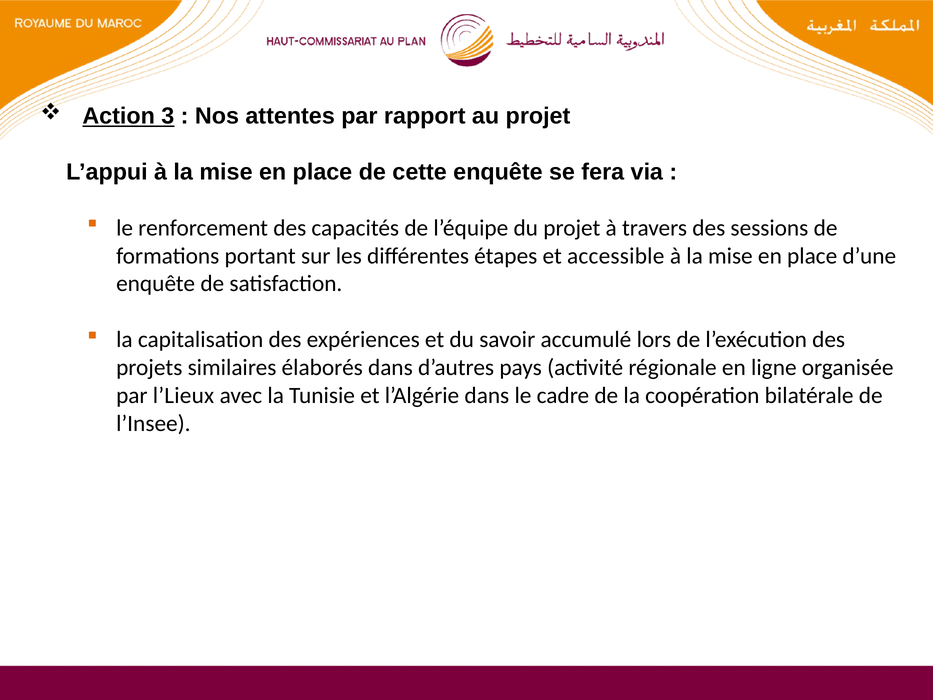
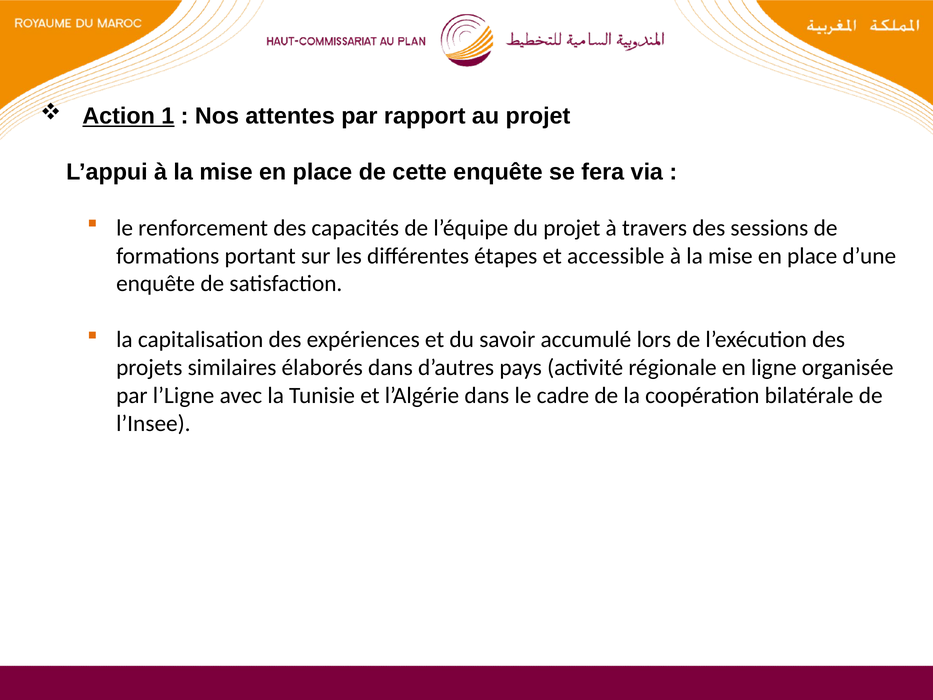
3: 3 -> 1 (168, 116)
l’Lieux: l’Lieux -> l’Ligne (184, 396)
